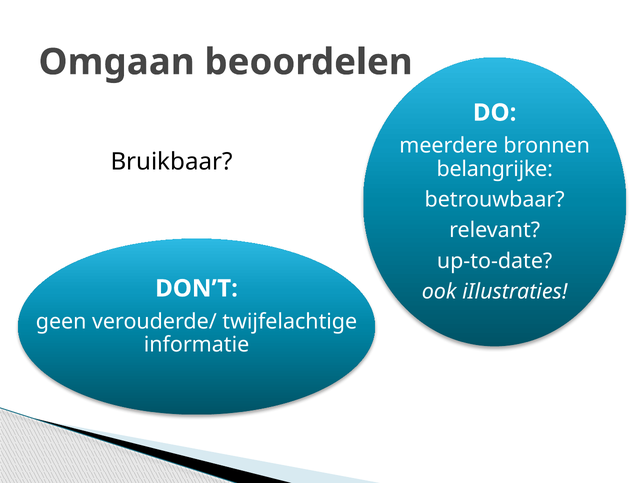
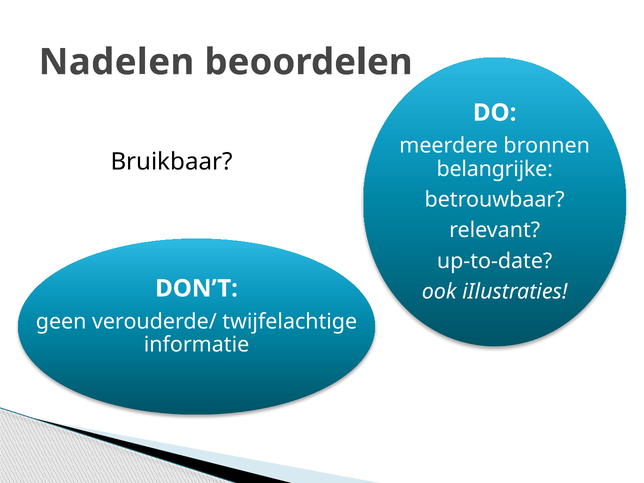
Omgaan: Omgaan -> Nadelen (117, 62)
